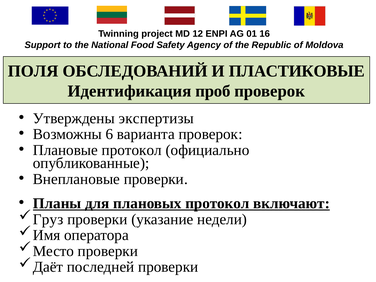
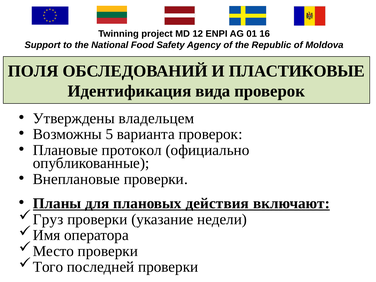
проб: проб -> вида (213, 91)
экспертизы: экспертизы -> владельцем (156, 118)
6: 6 -> 5 (109, 134)
плановых протокол: протокол -> действия (217, 203)
Даёт: Даёт -> Того (48, 267)
